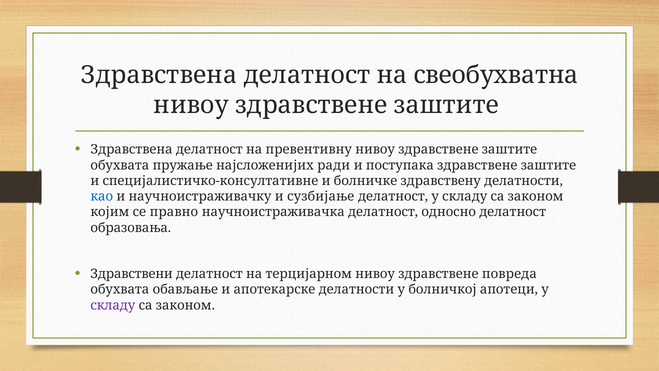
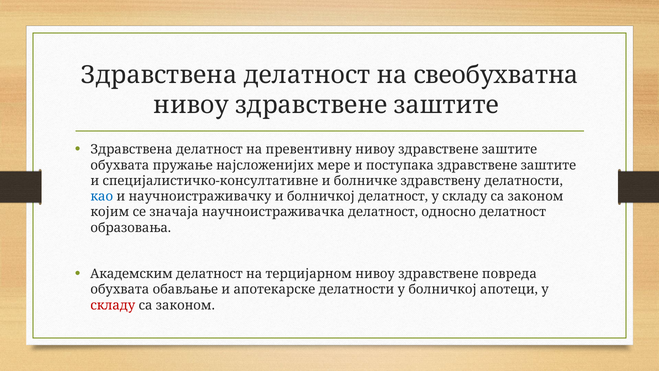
ради: ради -> мере (334, 165)
и сузбијање: сузбијање -> болничкој (321, 196)
правно: правно -> значаја (174, 212)
Здравствени: Здравствени -> Академским (132, 274)
складу colour: purple -> red (113, 305)
